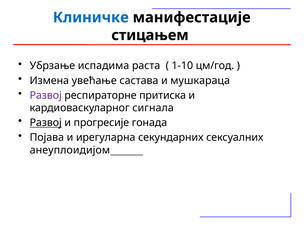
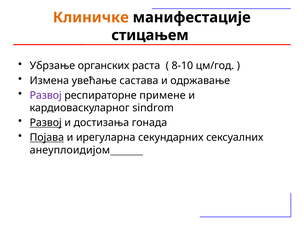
Клиничке colour: blue -> orange (91, 17)
испадима: испадима -> органских (104, 66)
1-10: 1-10 -> 8-10 (182, 66)
мушкараца: мушкараца -> одржавање (200, 81)
притиска: притиска -> примене (162, 95)
сигнала: сигнала -> sindrom (153, 108)
прогресије: прогресије -> достизања (101, 123)
Појава underline: none -> present (47, 137)
